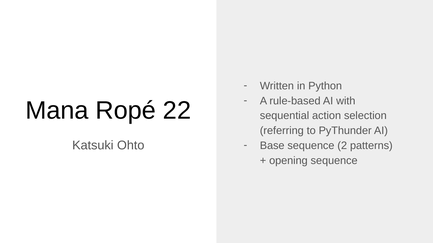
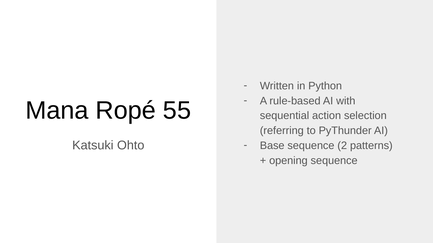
22: 22 -> 55 (177, 111)
